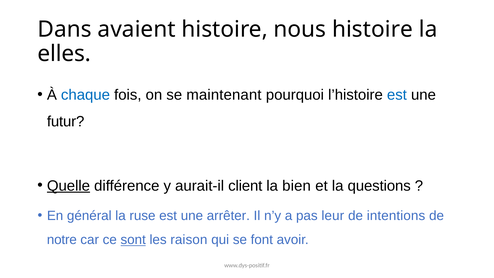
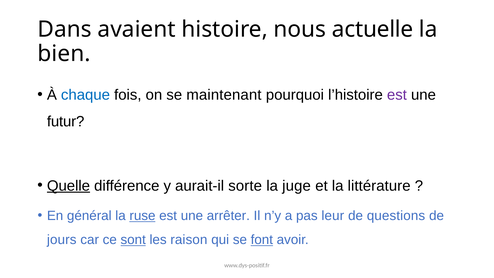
nous histoire: histoire -> actuelle (373, 29)
elles: elles -> bien (64, 54)
est colour: blue -> purple (397, 95)
client: client -> sorte (245, 186)
bien: bien -> juge (297, 186)
questions: questions -> littérature (379, 186)
ruse underline: none -> present (142, 216)
intentions: intentions -> questions (396, 216)
notre: notre -> jours (62, 240)
font underline: none -> present (262, 240)
